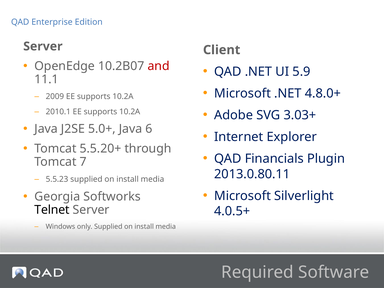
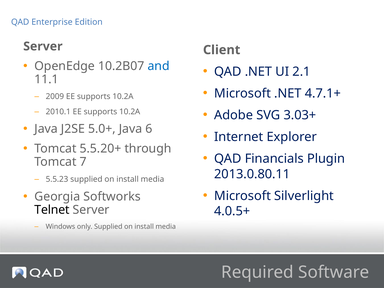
and colour: red -> blue (159, 66)
5.9: 5.9 -> 2.1 (302, 72)
4.8.0+: 4.8.0+ -> 4.7.1+ (323, 93)
